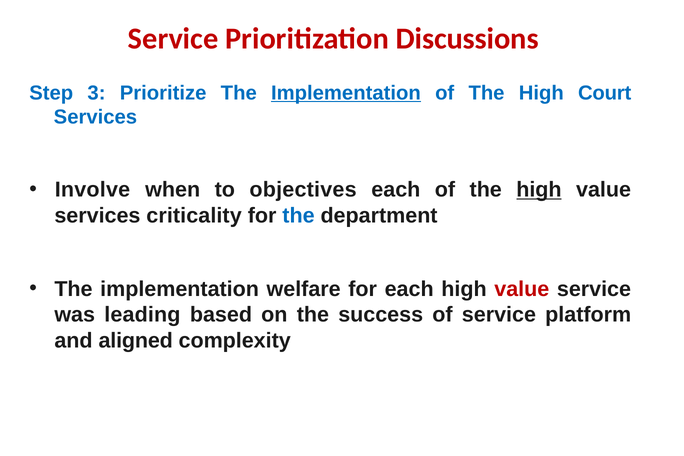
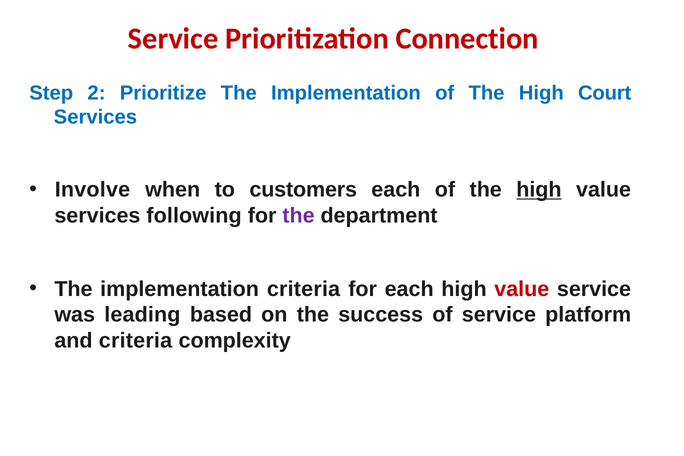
Discussions: Discussions -> Connection (467, 39)
3: 3 -> 2 (96, 93)
Implementation underline: present -> none (346, 93)
objectives: objectives -> customers (303, 190)
criticality: criticality -> following (194, 216)
the colour: blue -> purple (298, 216)
implementation welfare: welfare -> criteria (304, 289)
and aligned: aligned -> criteria (135, 341)
